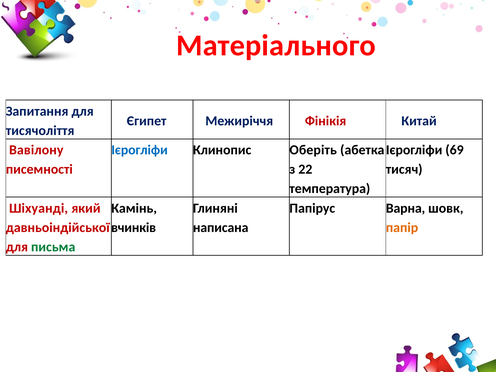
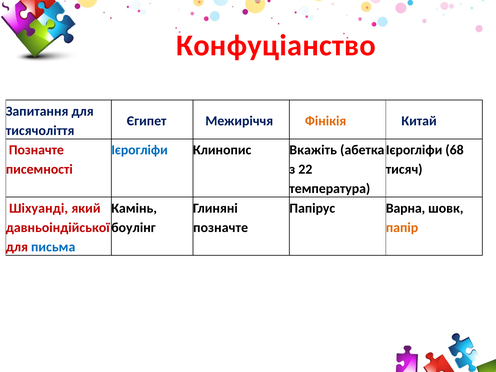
Матеріального: Матеріального -> Конфуціанство (276, 45)
Фінікія colour: red -> orange (326, 121)
Вавілону: Вавілону -> Позначте (36, 150)
Оберіть: Оберіть -> Вкажіть (313, 150)
69: 69 -> 68 (455, 150)
вчинків: вчинків -> боулінг (133, 228)
написана: написана -> позначте (221, 228)
письма colour: green -> blue (53, 247)
